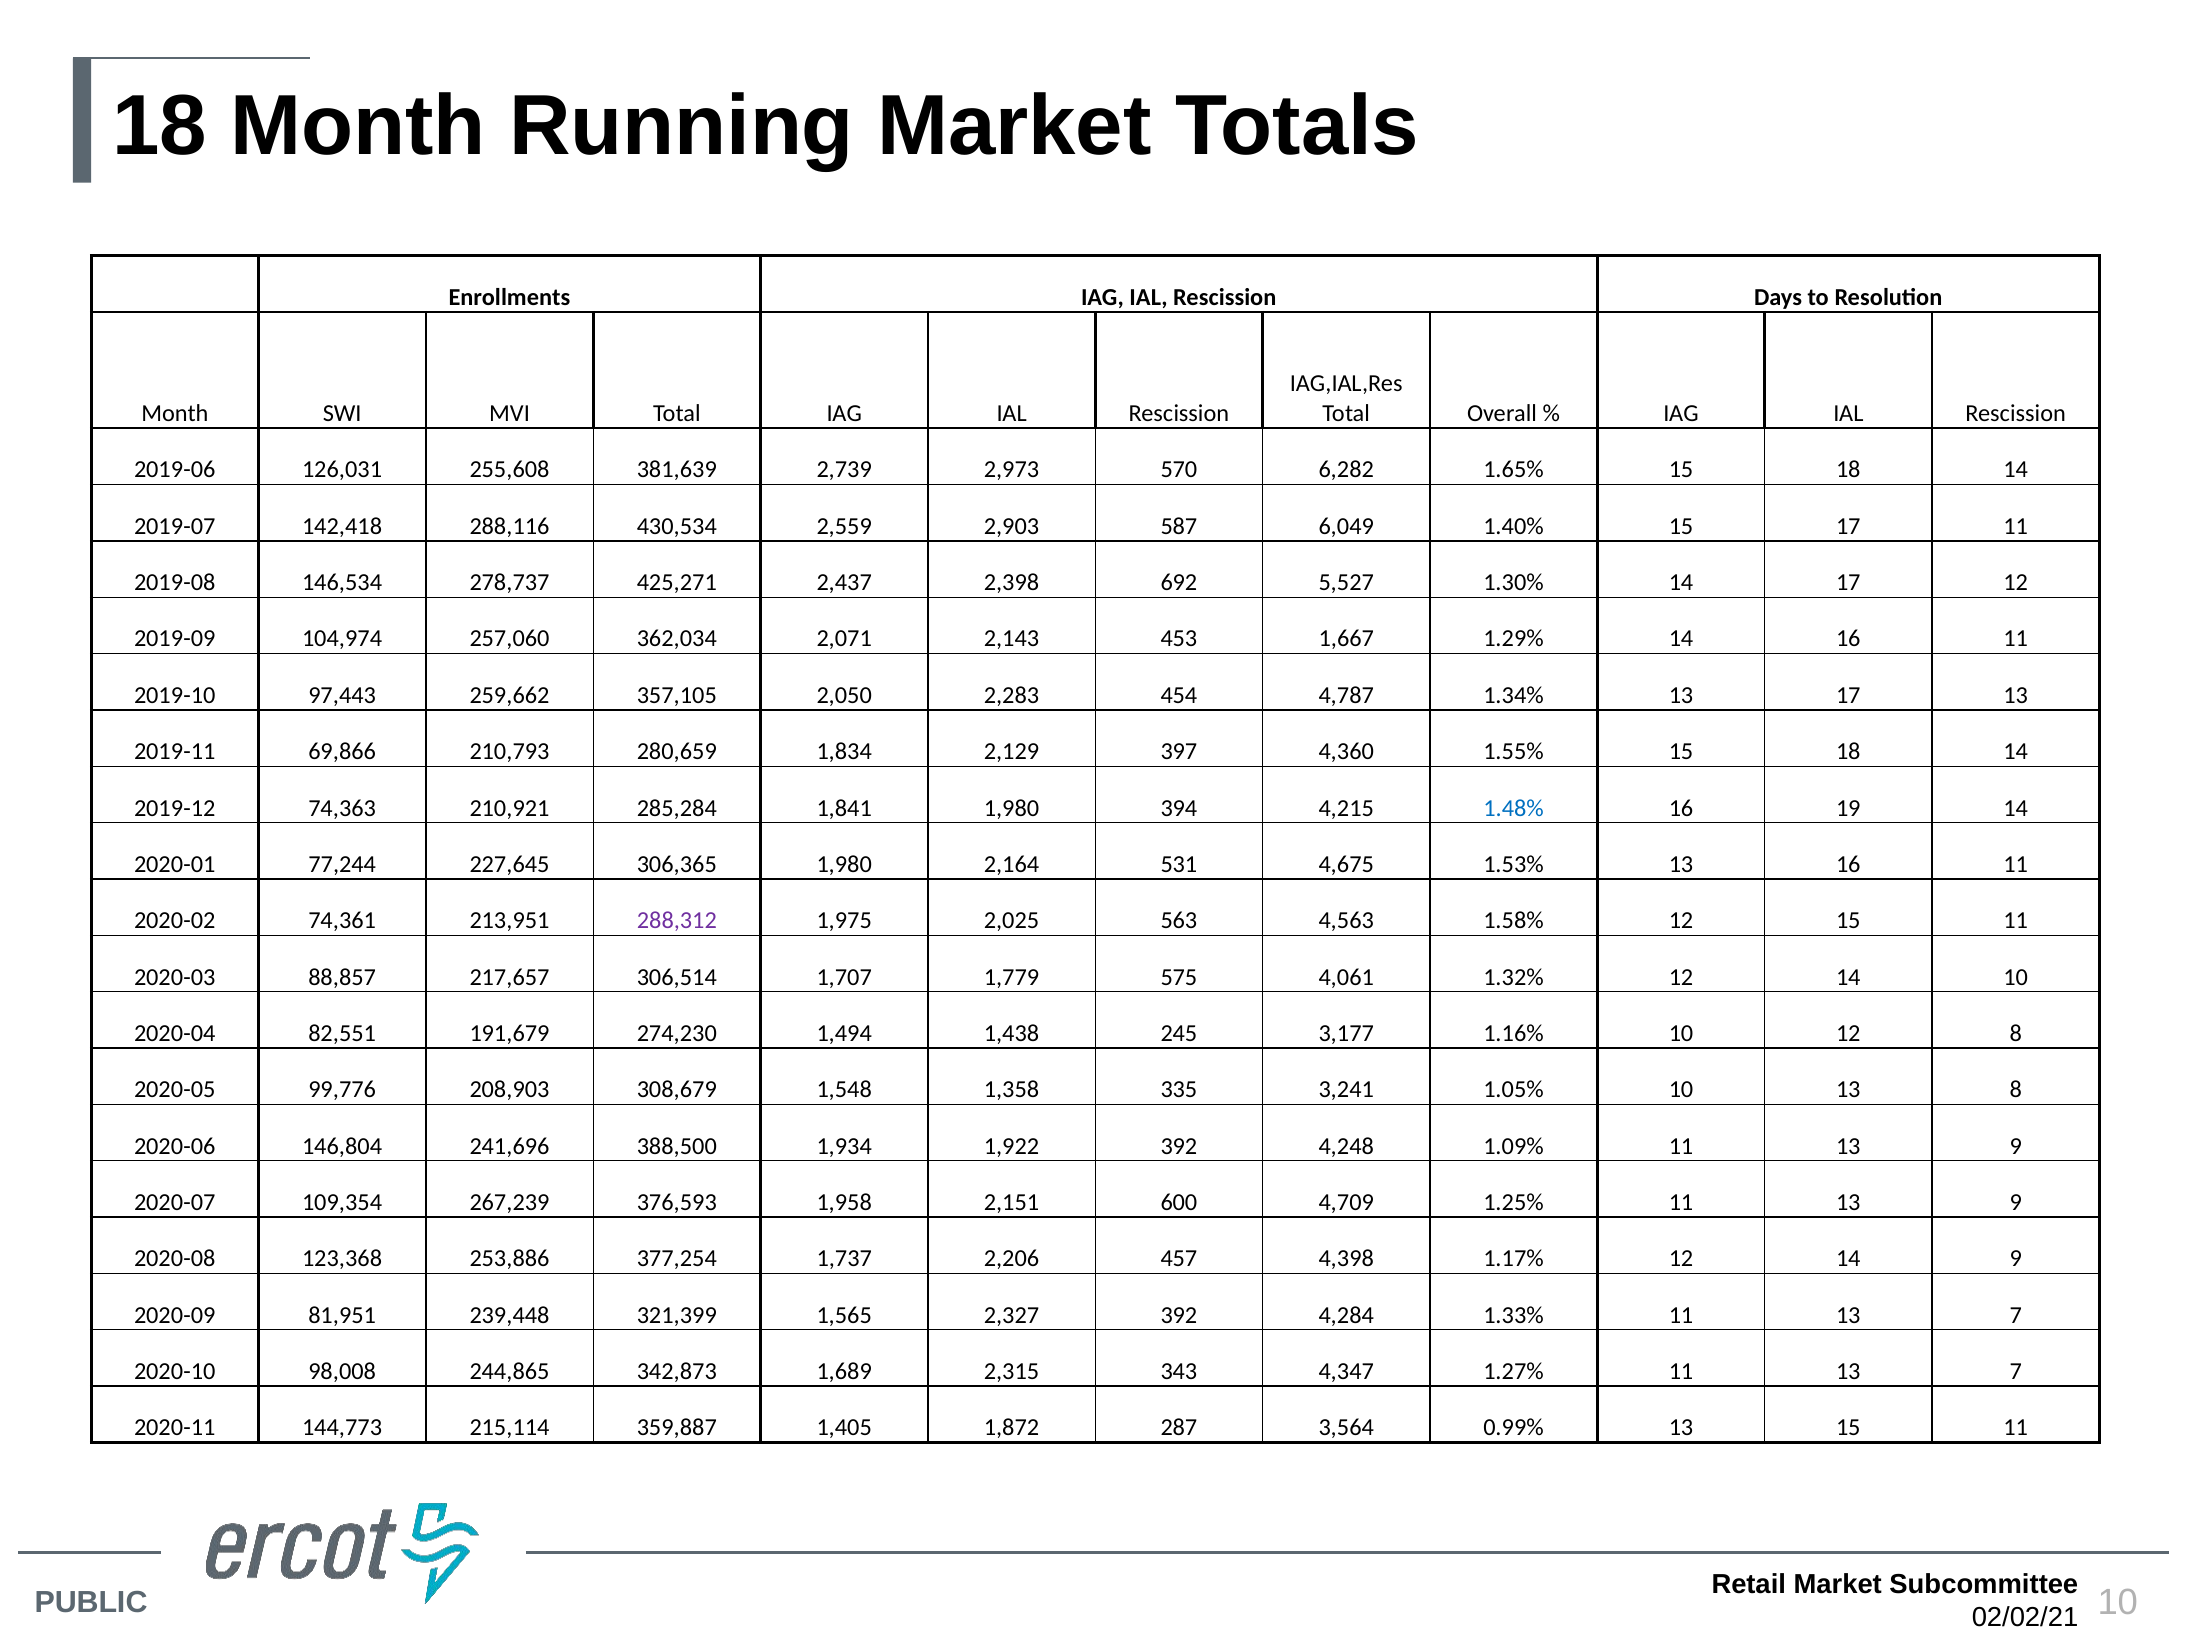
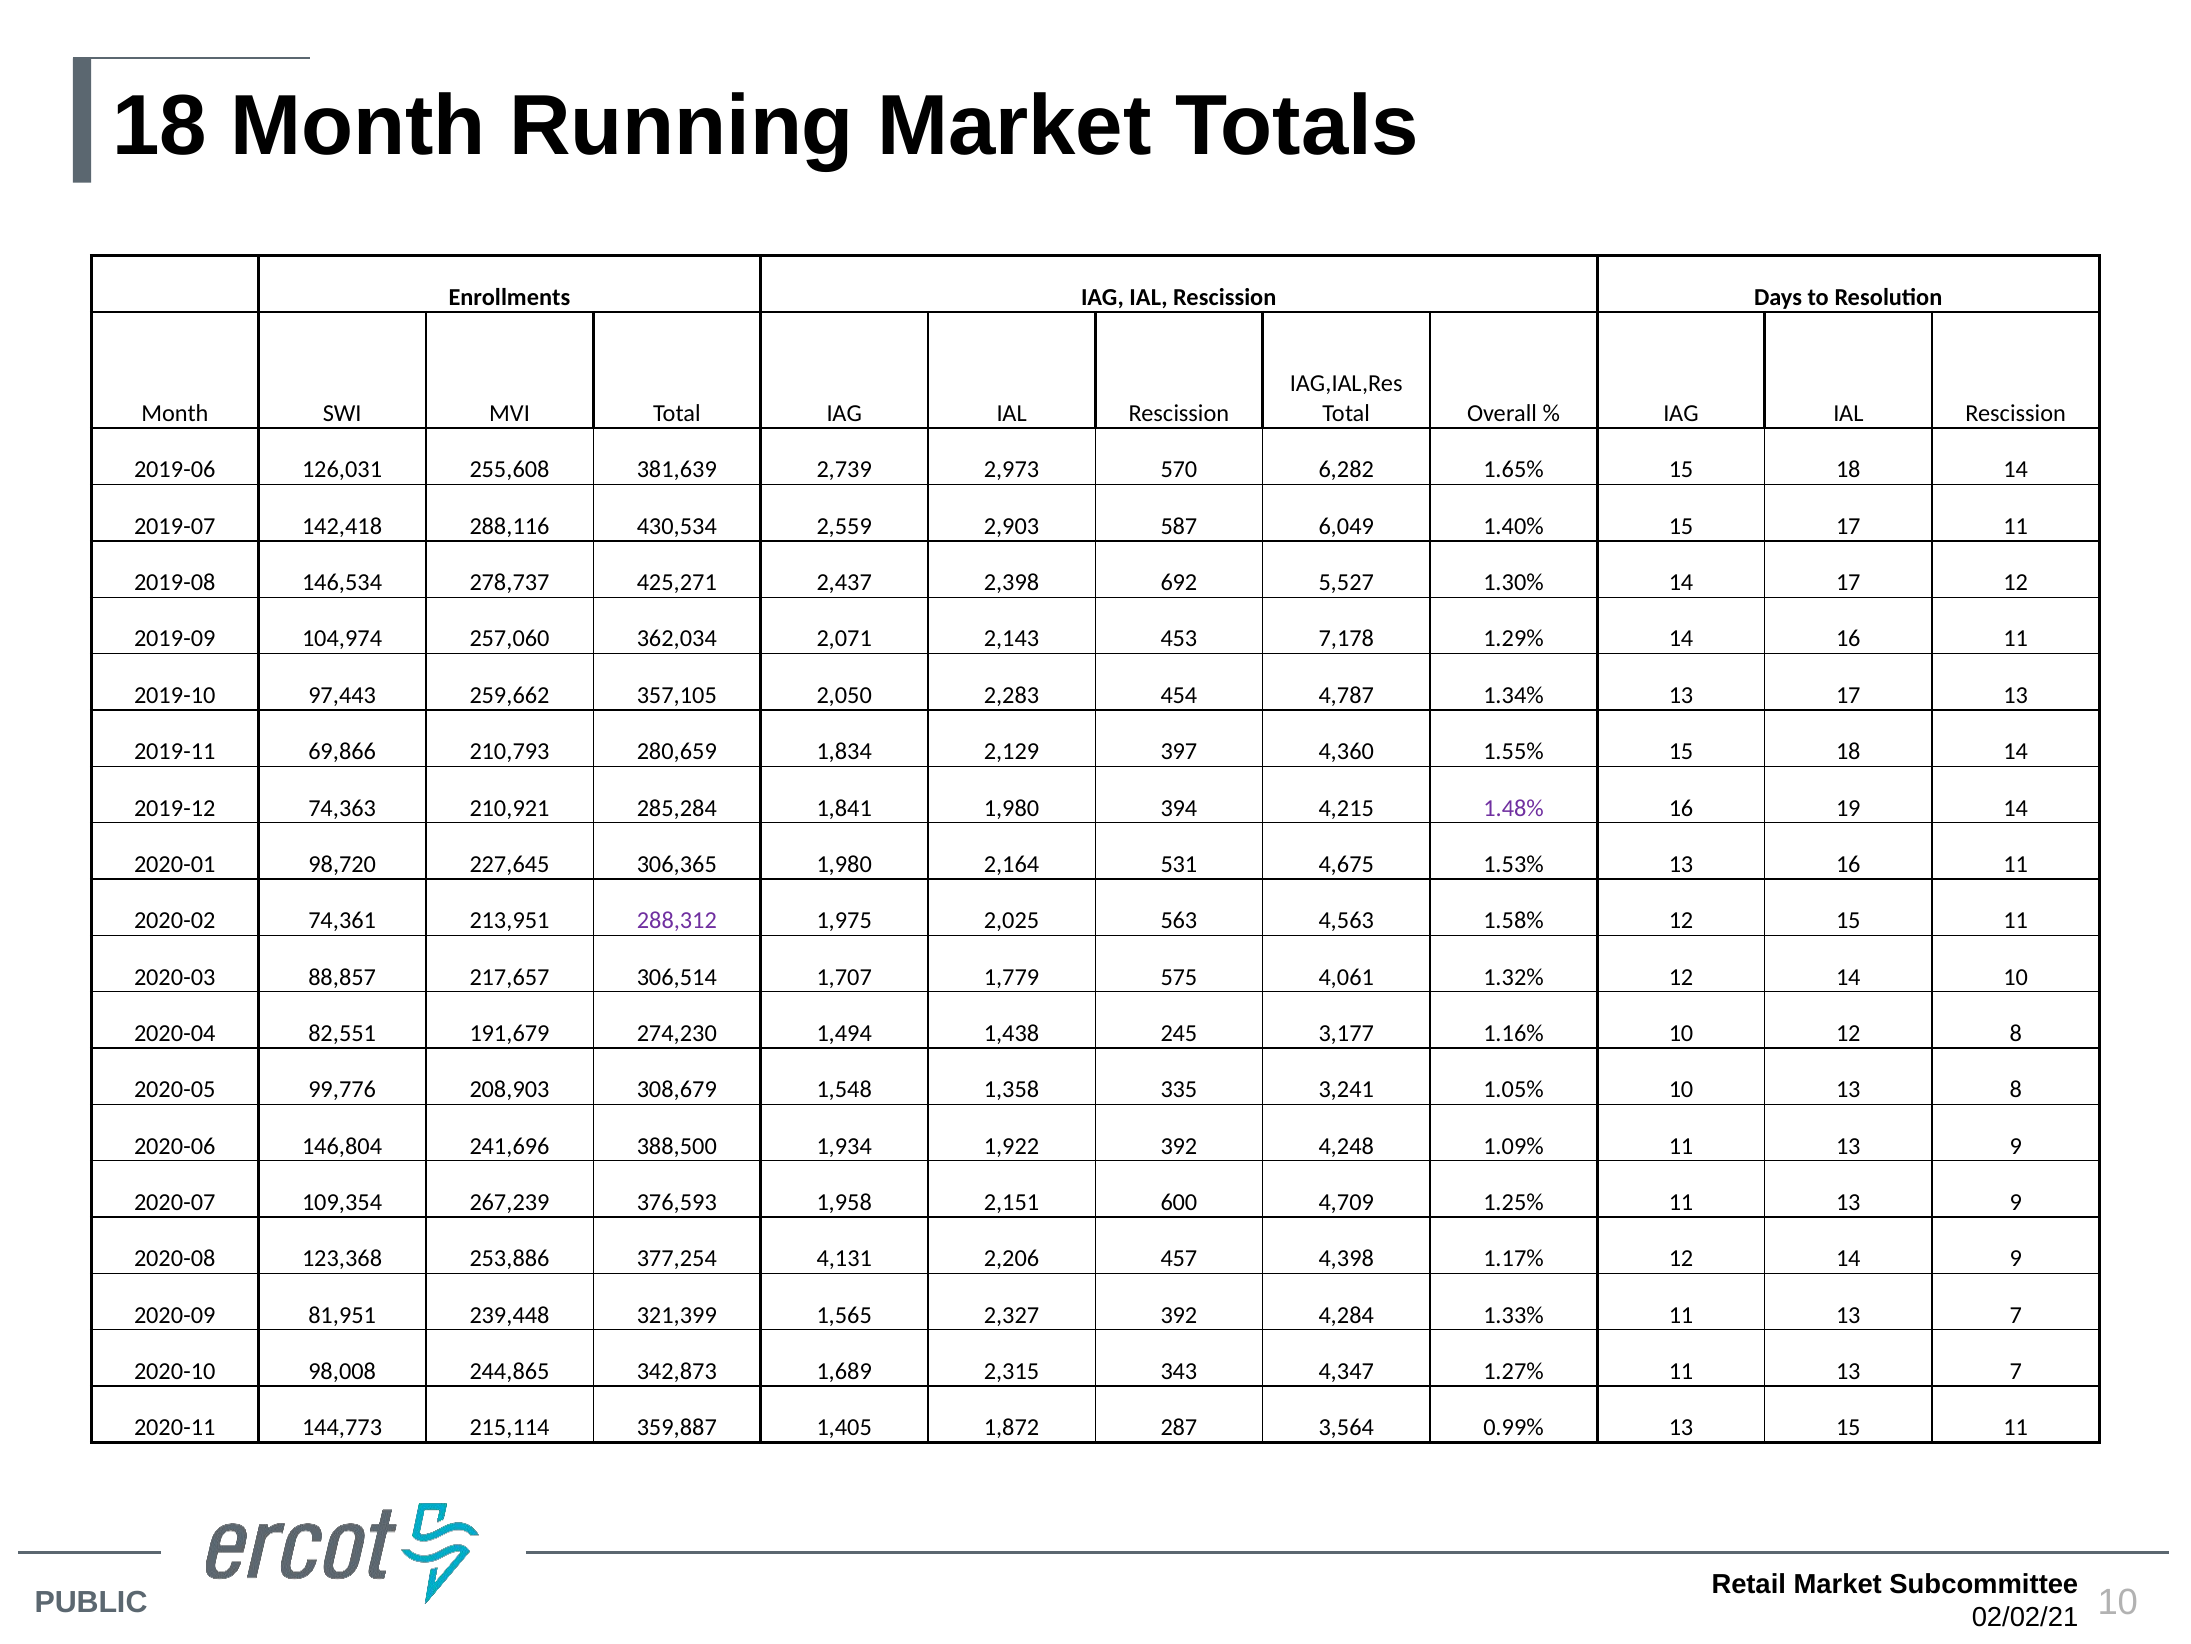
1,667: 1,667 -> 7,178 (1346, 639)
1.48% colour: blue -> purple (1514, 808)
77,244: 77,244 -> 98,720 (342, 864)
1,737: 1,737 -> 4,131 (844, 1258)
